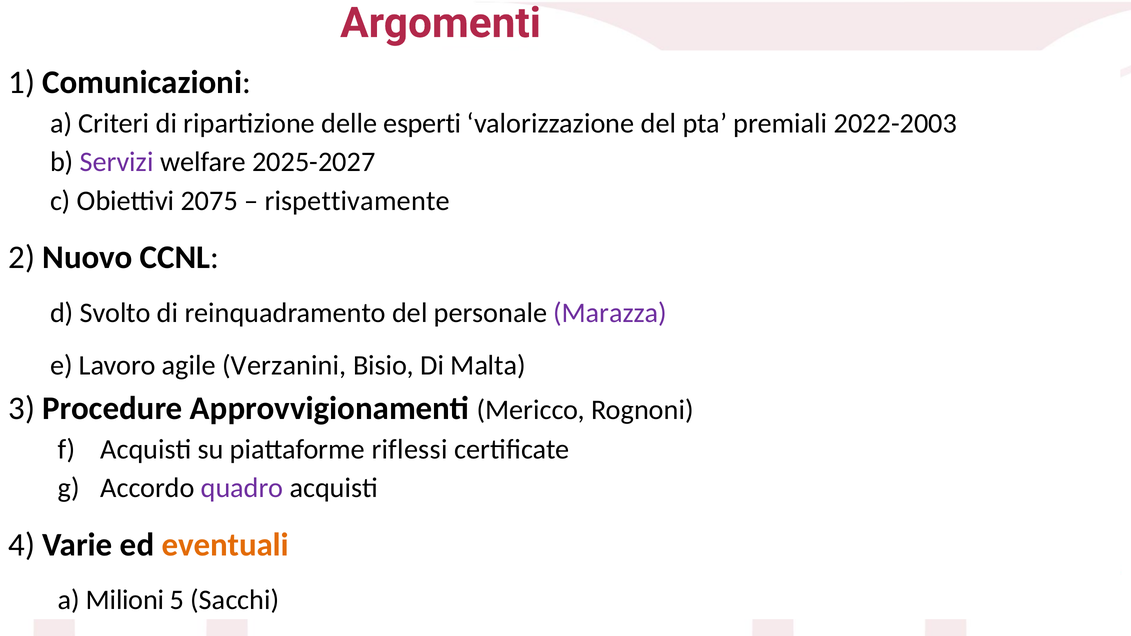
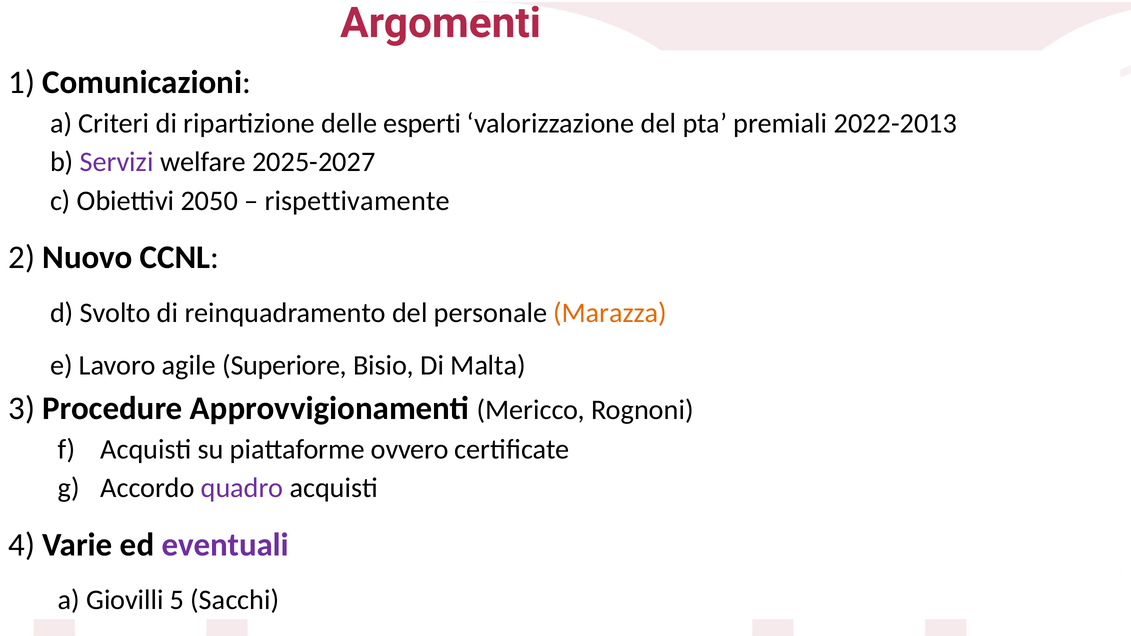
2022-2003: 2022-2003 -> 2022-2013 (895, 123)
2075: 2075 -> 2050 (209, 201)
Marazza colour: purple -> orange (610, 313)
Verzanini: Verzanini -> Superiore (285, 366)
riflessi: riflessi -> ovvero (410, 450)
eventuali colour: orange -> purple (225, 545)
Milioni: Milioni -> Giovilli (125, 600)
